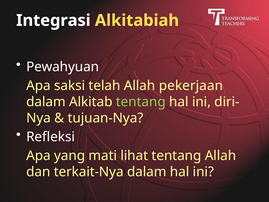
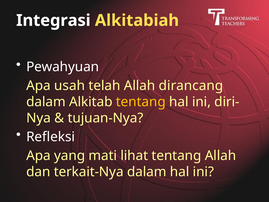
saksi: saksi -> usah (70, 86)
pekerjaan: pekerjaan -> dirancang (191, 86)
tentang colour: light green -> yellow (141, 102)
